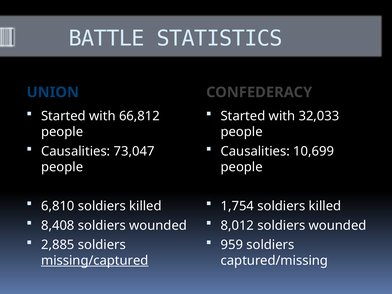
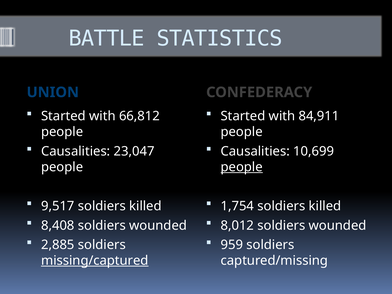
32,033: 32,033 -> 84,911 (319, 116)
73,047: 73,047 -> 23,047 (134, 151)
people underline: none -> present (242, 167)
6,810: 6,810 -> 9,517 (58, 206)
